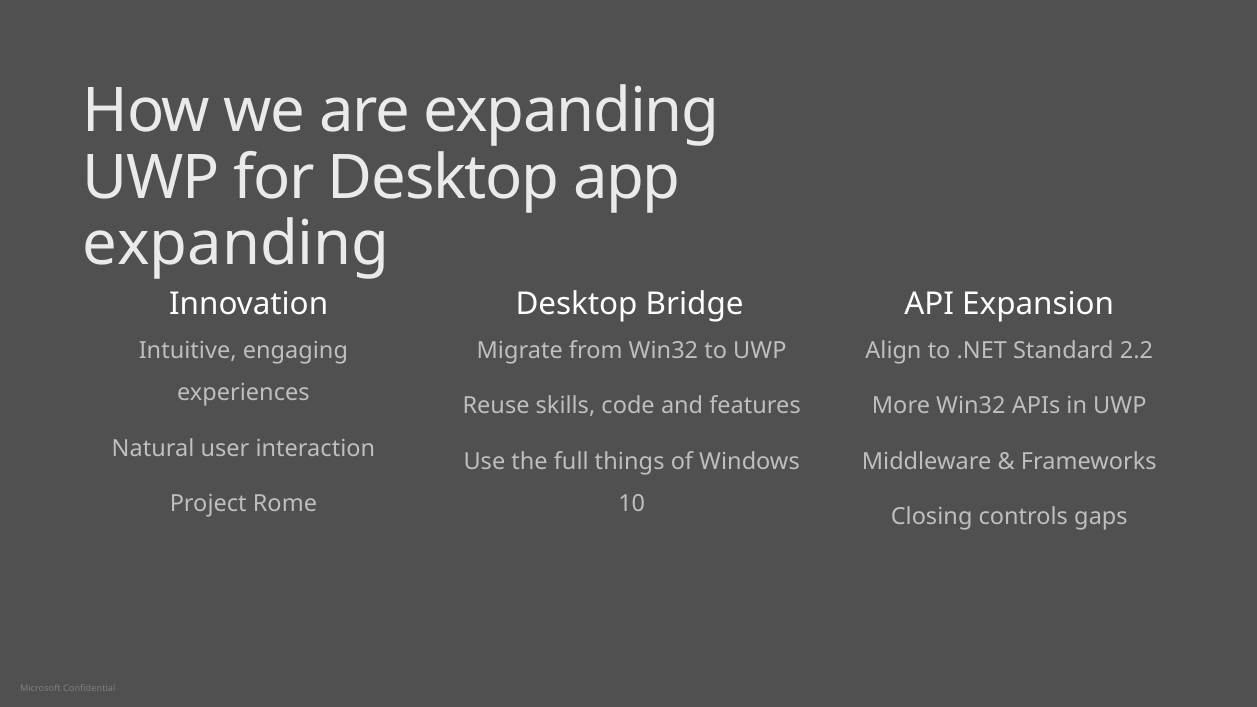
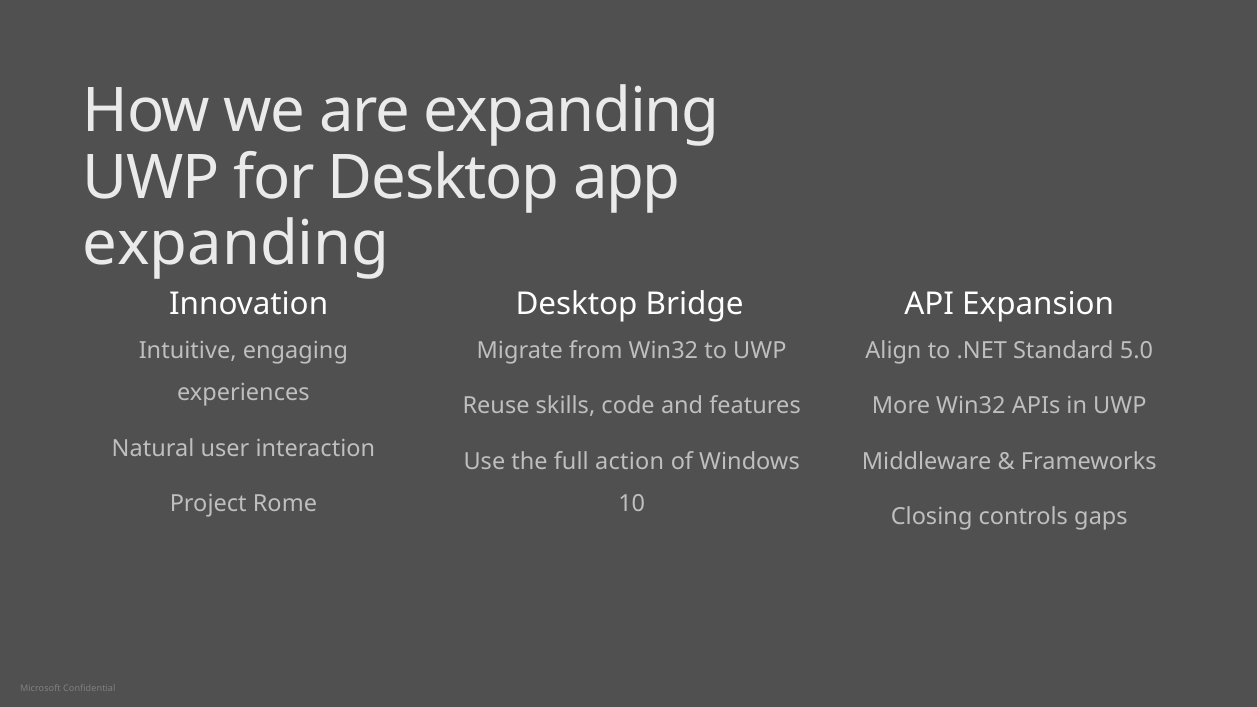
2.2: 2.2 -> 5.0 (1136, 350)
things: things -> action (630, 461)
